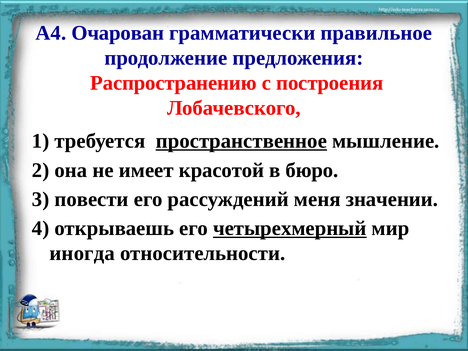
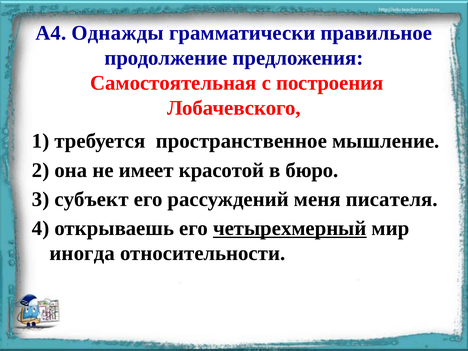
Очарован: Очарован -> Однажды (118, 33)
Распространению: Распространению -> Самостоятельная (173, 83)
пространственное underline: present -> none (241, 141)
повести: повести -> субъект (92, 199)
значении: значении -> писателя (392, 199)
